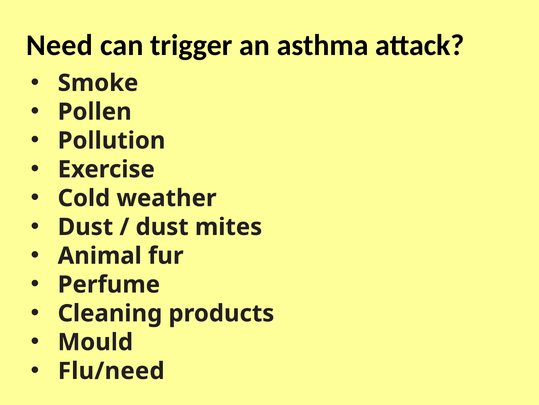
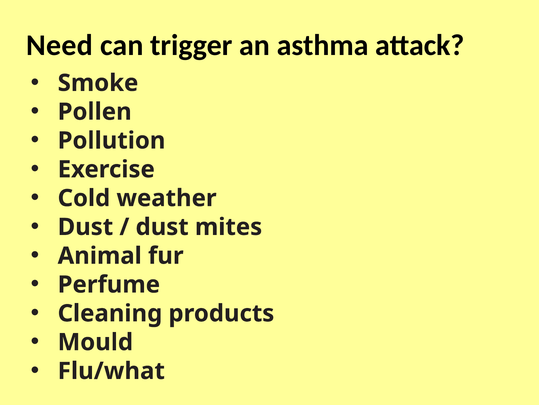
Flu/need: Flu/need -> Flu/what (111, 370)
